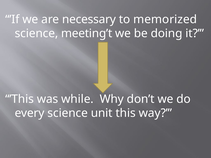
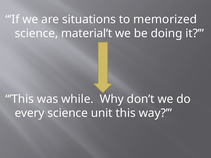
necessary: necessary -> situations (89, 19)
meeting’t: meeting’t -> material’t (87, 34)
